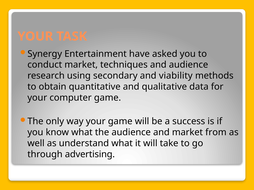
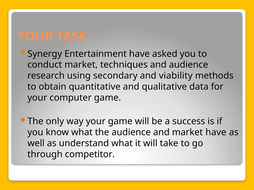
market from: from -> have (216, 133)
advertising: advertising -> competitor (90, 155)
